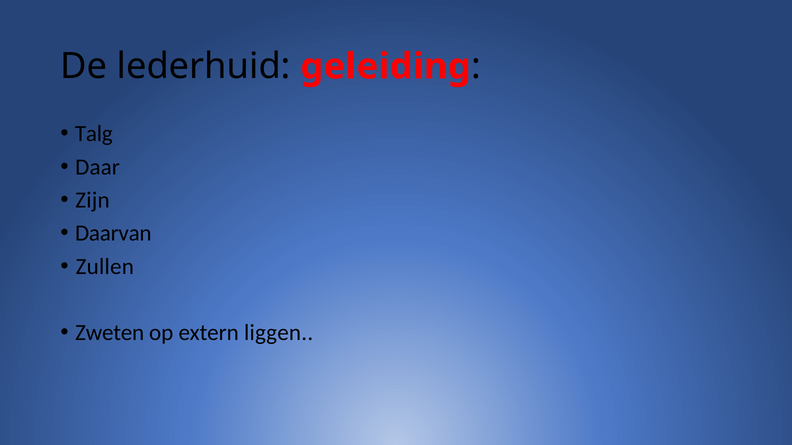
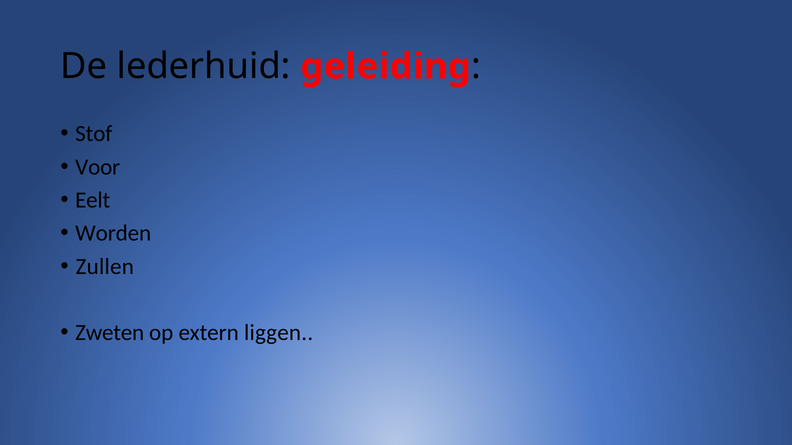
Talg: Talg -> Stof (94, 134)
Daar: Daar -> Voor (98, 167)
Zijn: Zijn -> Eelt (93, 200)
Daarvan: Daarvan -> Worden (113, 234)
